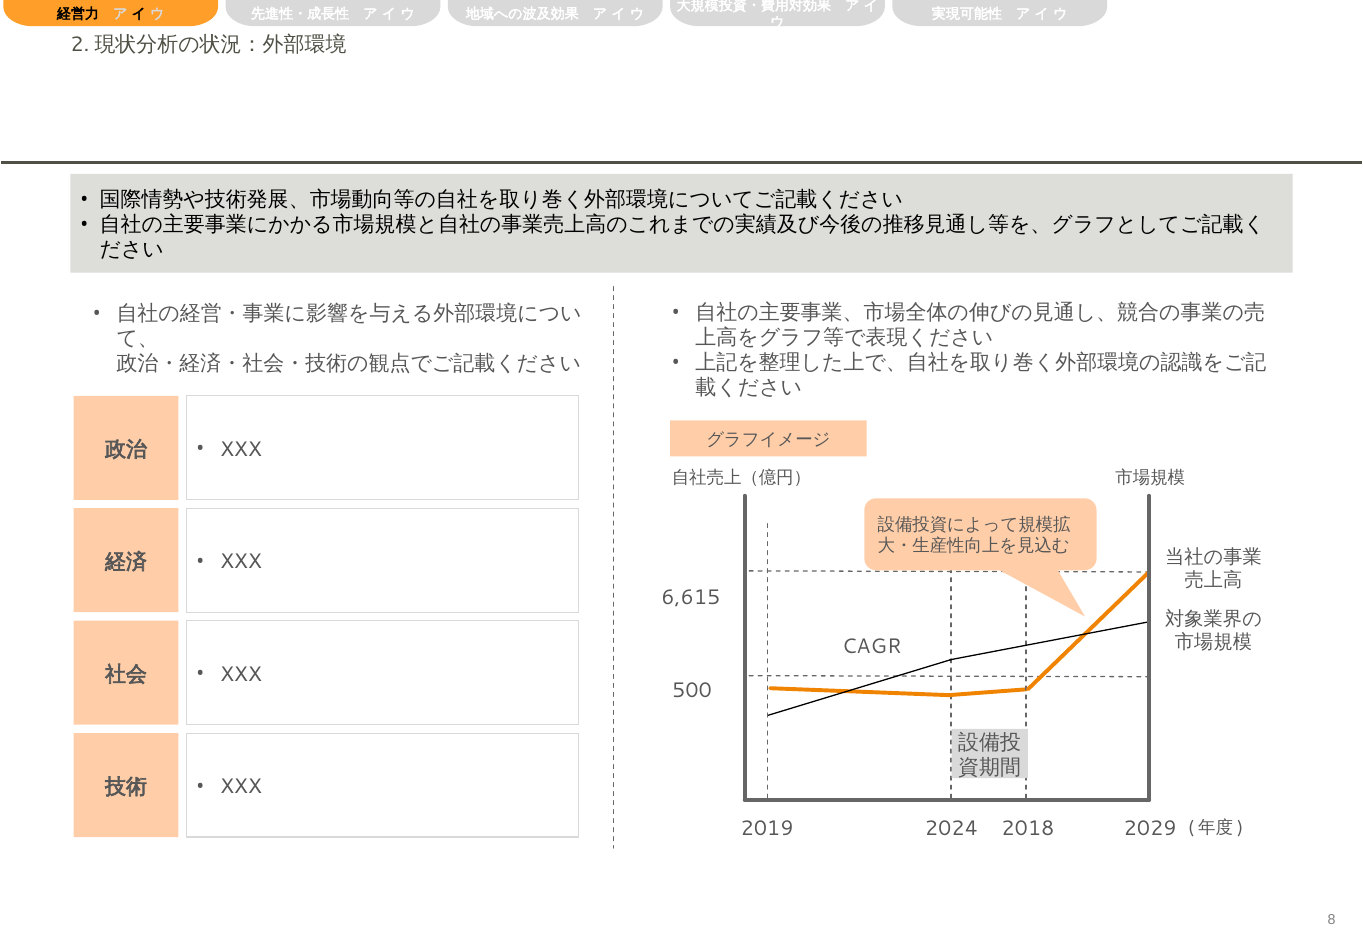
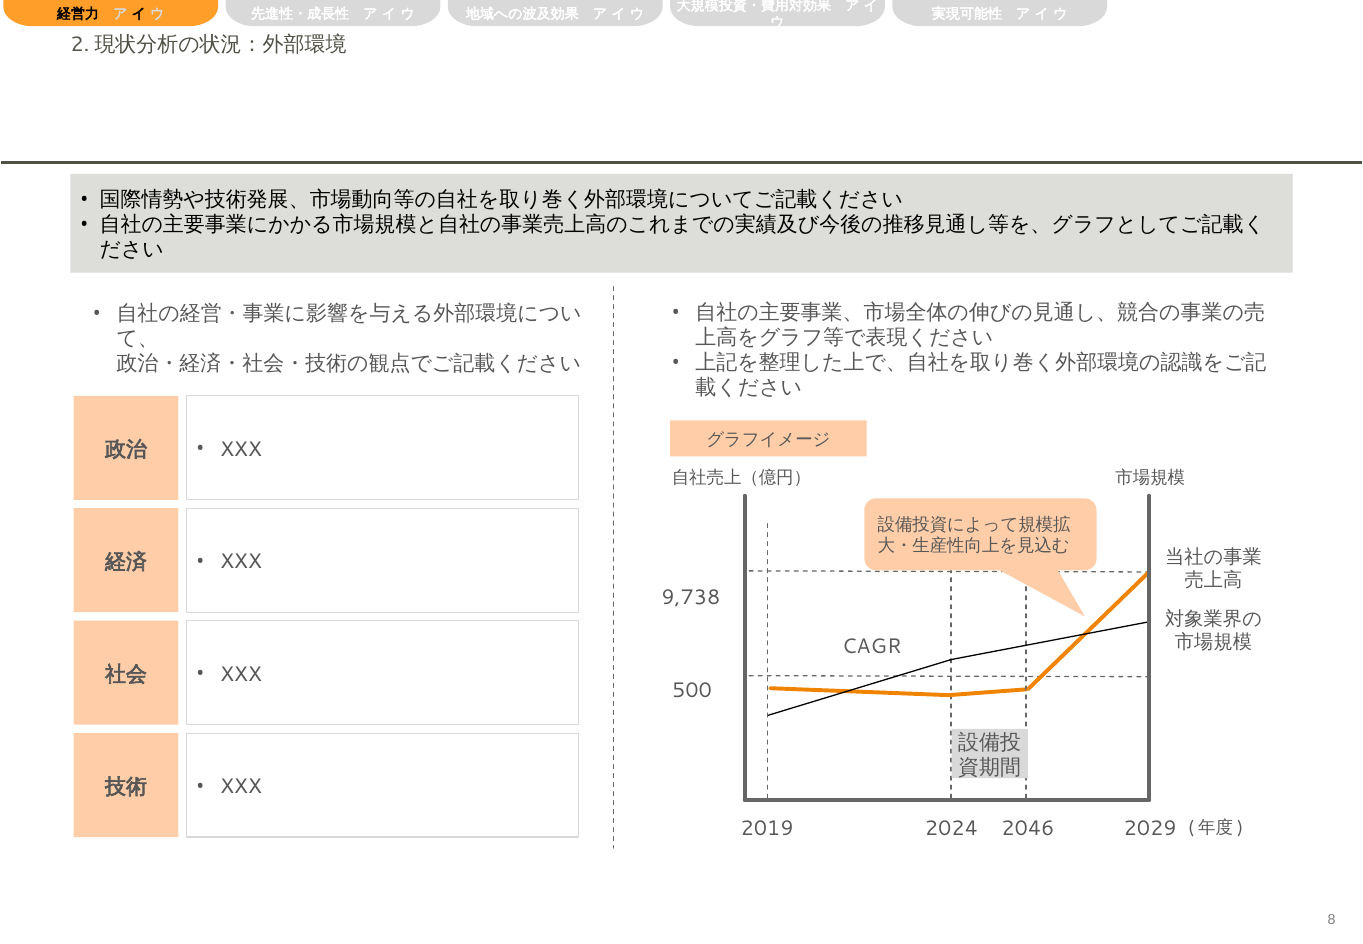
6,615: 6,615 -> 9,738 (691, 598)
2018: 2018 -> 2046 (1028, 828)
